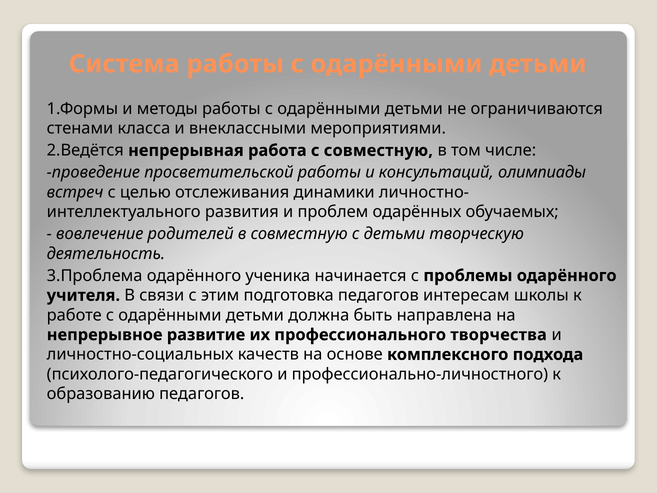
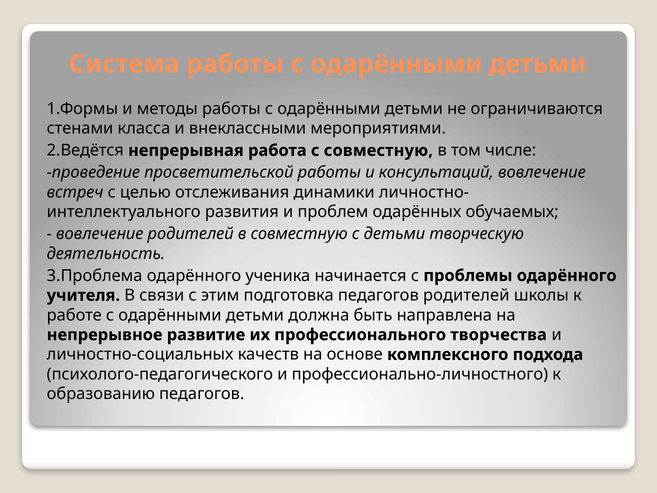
консультаций олимпиады: олимпиады -> вовлечение (542, 172)
педагогов интересам: интересам -> родителей (466, 295)
